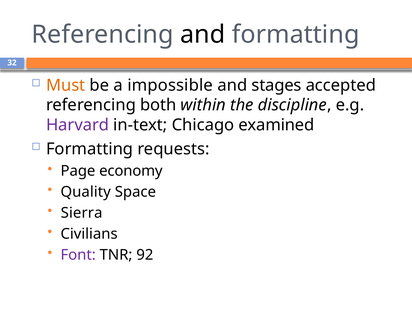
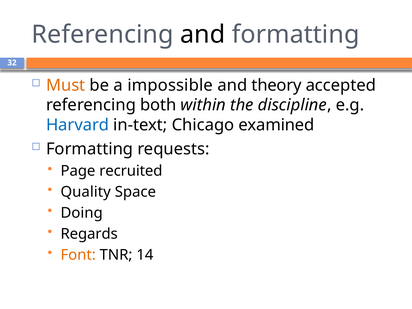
stages: stages -> theory (277, 85)
Harvard colour: purple -> blue (78, 125)
economy: economy -> recruited (131, 171)
Sierra: Sierra -> Doing (82, 213)
Civilians: Civilians -> Regards (89, 234)
Font colour: purple -> orange (78, 255)
92: 92 -> 14 (145, 255)
